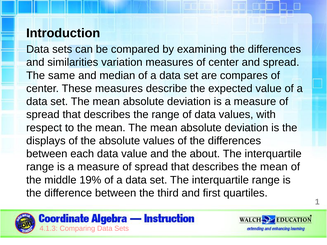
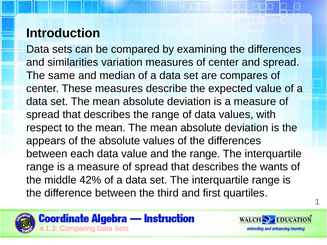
displays: displays -> appears (46, 141)
and the about: about -> range (205, 154)
describes the mean: mean -> wants (274, 167)
19%: 19% -> 42% (90, 180)
